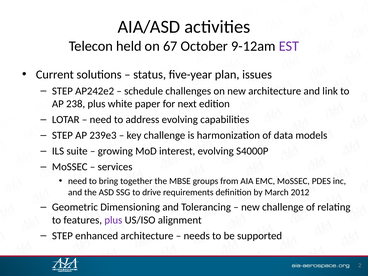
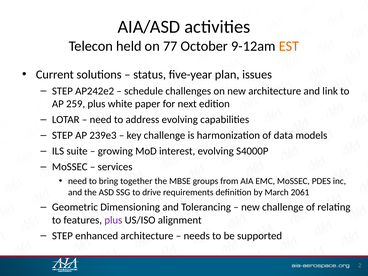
67: 67 -> 77 (170, 46)
EST colour: purple -> orange (289, 46)
238: 238 -> 259 (76, 104)
2012: 2012 -> 2061 (300, 192)
